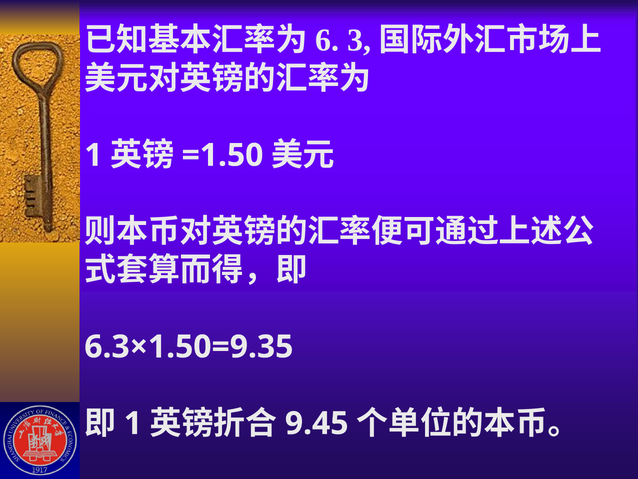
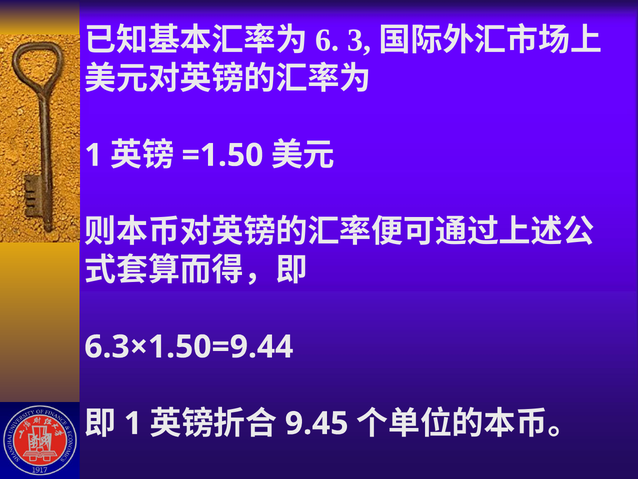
6.3×1.50=9.35: 6.3×1.50=9.35 -> 6.3×1.50=9.44 (189, 347)
